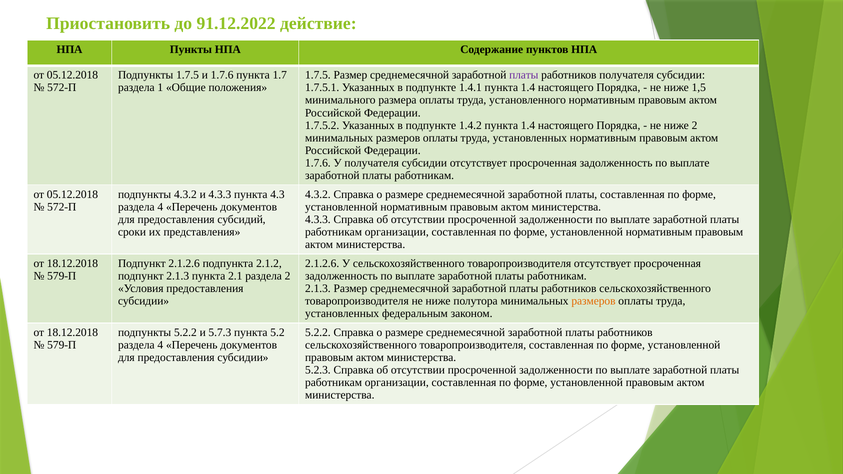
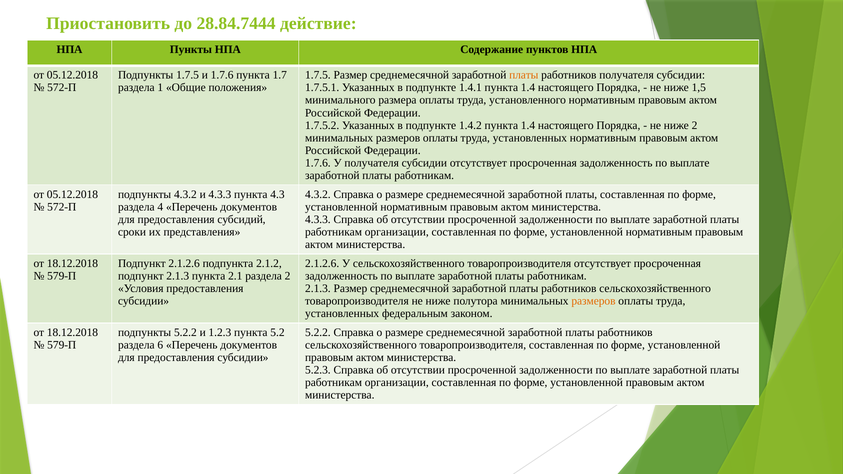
91.12.2022: 91.12.2022 -> 28.84.7444 (236, 24)
платы colour: purple -> orange (524, 75)
5.7.3: 5.7.3 -> 1.2.3 (220, 333)
4: 4 -> 6 (160, 345)
